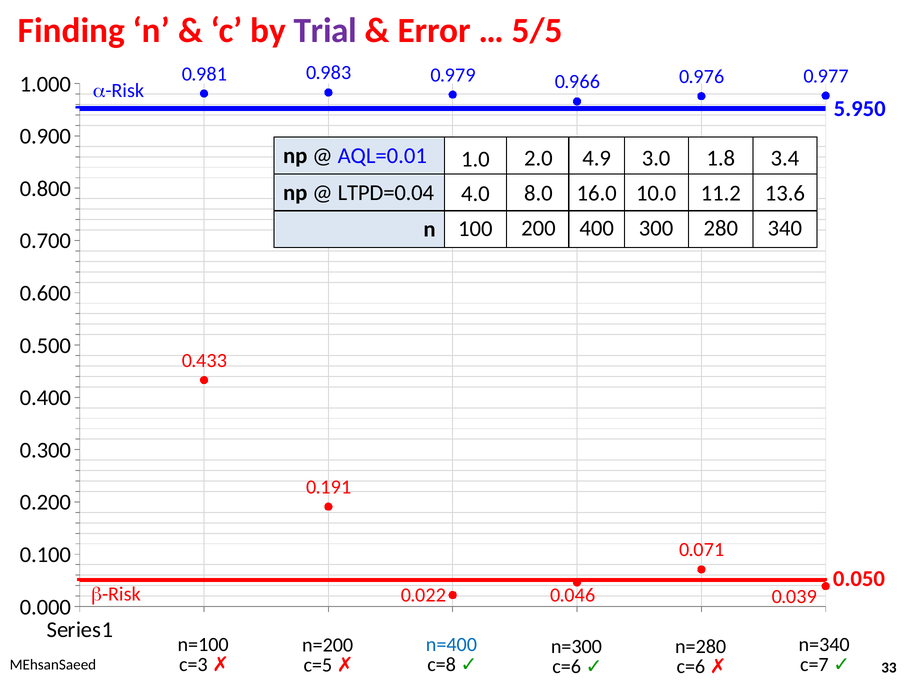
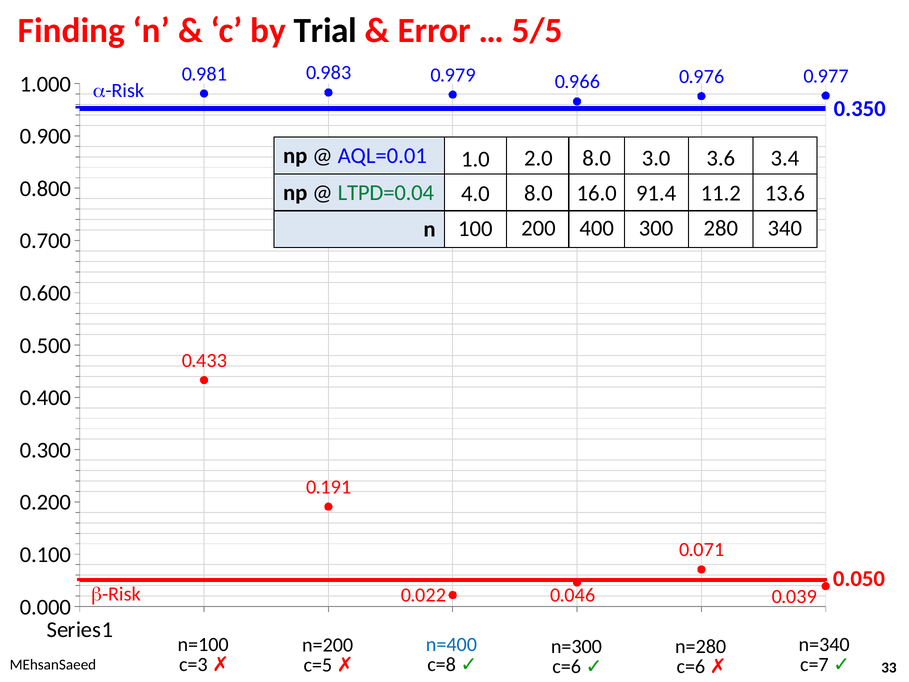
Trial colour: purple -> black (325, 31)
5.950: 5.950 -> 0.350 (860, 109)
4.9: 4.9 -> 8.0 (597, 158)
1.8: 1.8 -> 3.6 (721, 158)
LTPD=0.04 colour: black -> green (386, 192)
10.0: 10.0 -> 91.4 (656, 193)
